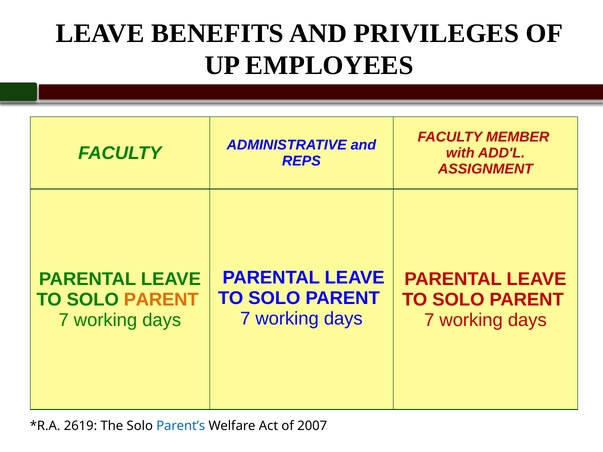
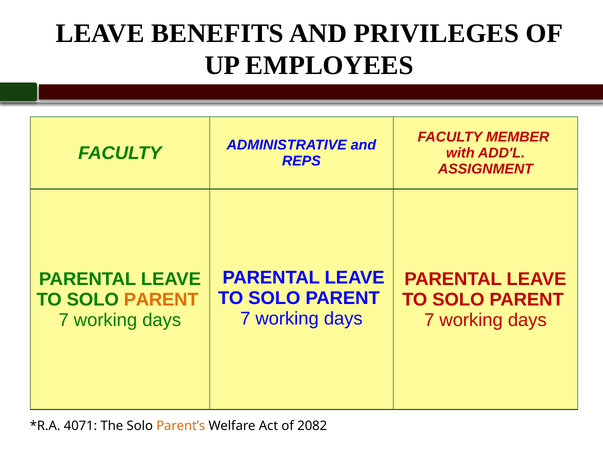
2619: 2619 -> 4071 (80, 426)
Parent’s colour: blue -> orange (181, 426)
2007: 2007 -> 2082 (312, 426)
